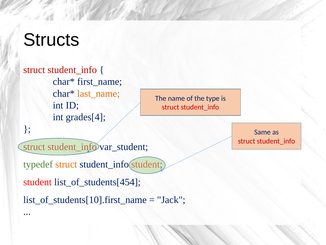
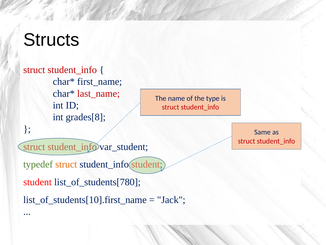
last_name colour: orange -> red (98, 93)
grades[4: grades[4 -> grades[8 (86, 117)
list_of_students[454: list_of_students[454 -> list_of_students[780 (97, 182)
